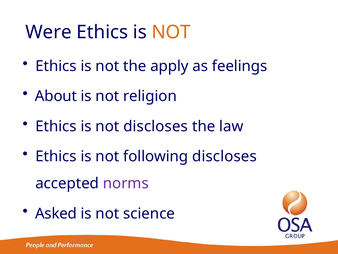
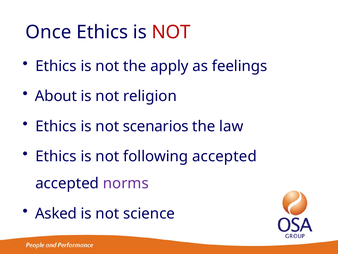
Were: Were -> Once (48, 32)
NOT colour: orange -> red (171, 32)
not discloses: discloses -> scenarios (156, 126)
following discloses: discloses -> accepted (224, 156)
